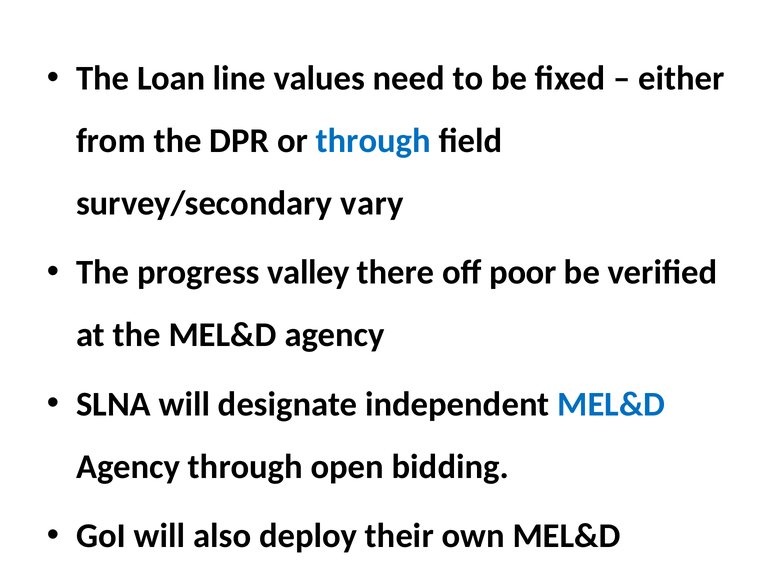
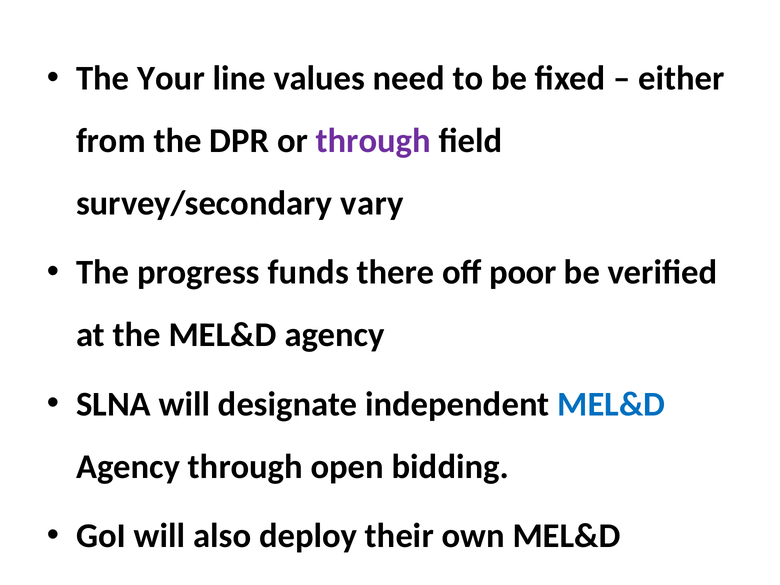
Loan: Loan -> Your (171, 78)
through colour: blue -> purple (373, 141)
valley: valley -> funds (308, 273)
